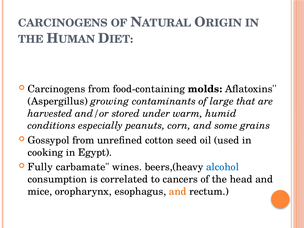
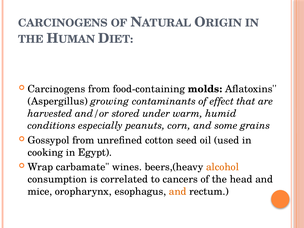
large: large -> effect (222, 101)
Fully: Fully -> Wrap (40, 167)
alcohol colour: blue -> orange (223, 167)
